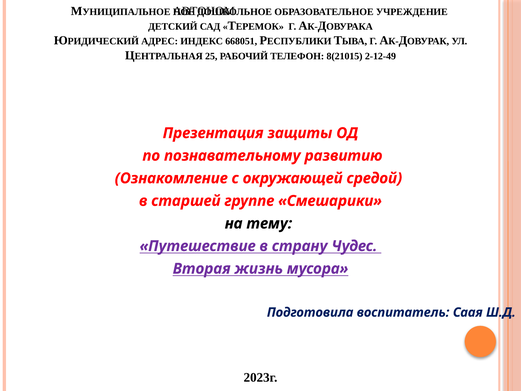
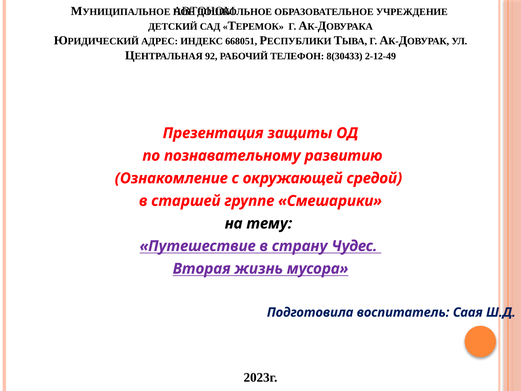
25: 25 -> 92 (211, 56)
8(21015: 8(21015 -> 8(30433 (345, 56)
